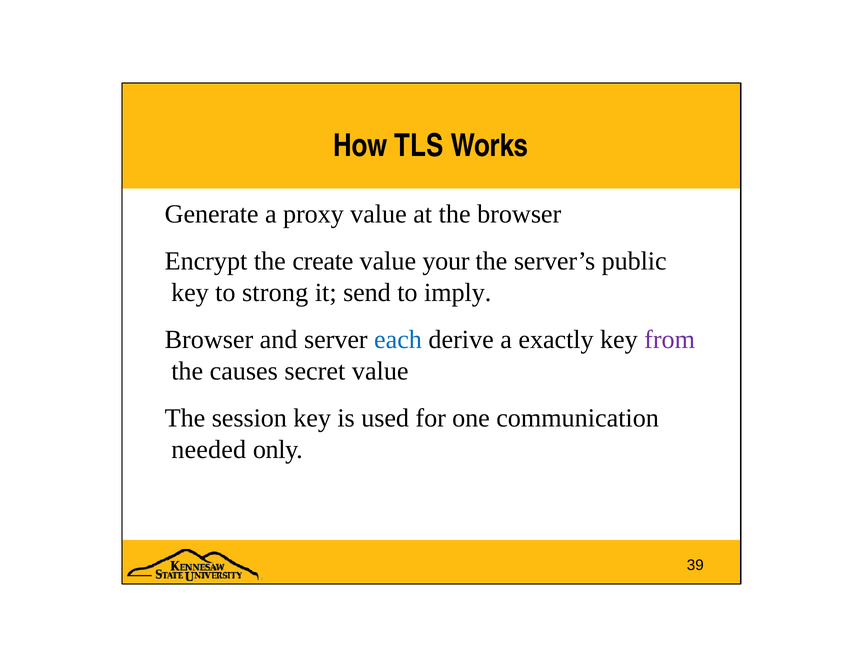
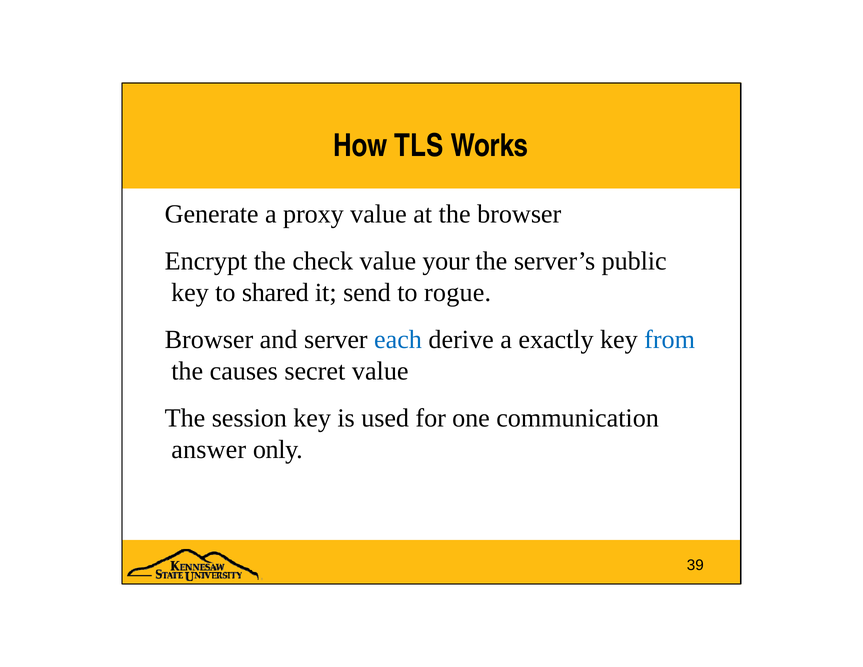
create: create -> check (323, 261)
strong: strong -> shared (275, 292)
imply: imply -> rogue (458, 292)
from colour: purple -> blue (670, 340)
needed: needed -> answer (209, 449)
